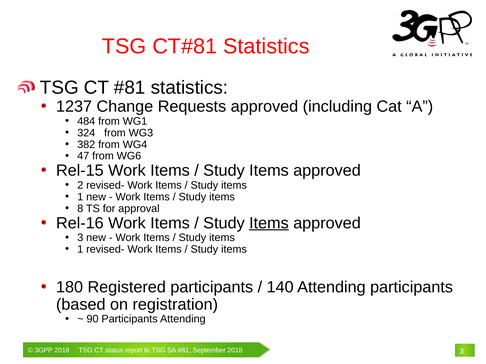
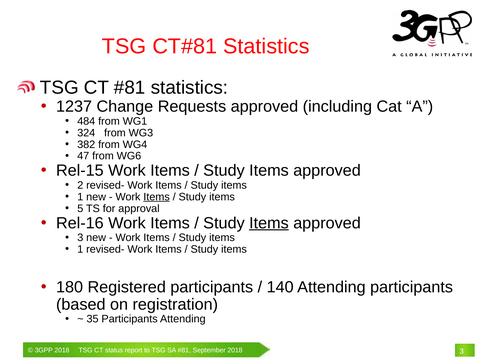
Items underline: none -> present (157, 197)
8: 8 -> 5 (80, 209)
90: 90 -> 35 (93, 319)
